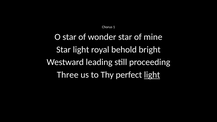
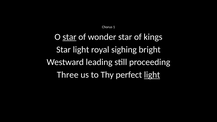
star underline: none -> present (69, 37)
mine: mine -> kings (153, 37)
behold: behold -> sighing (124, 50)
